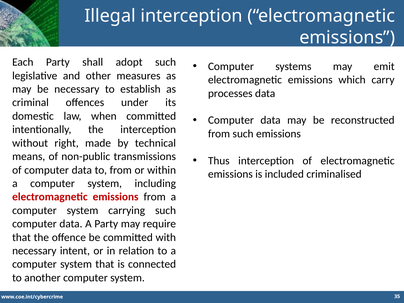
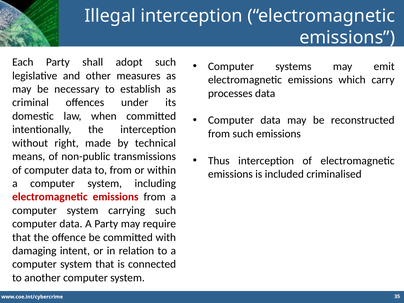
necessary: necessary -> damaging (34, 251)
